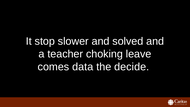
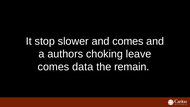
and solved: solved -> comes (128, 41)
teacher: teacher -> authors (65, 54)
decide: decide -> remain (132, 67)
